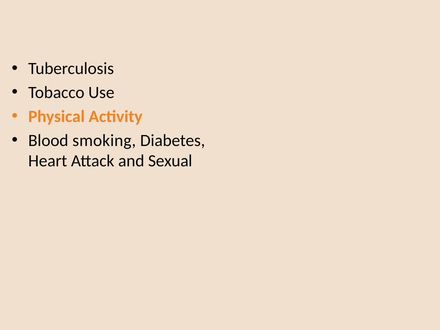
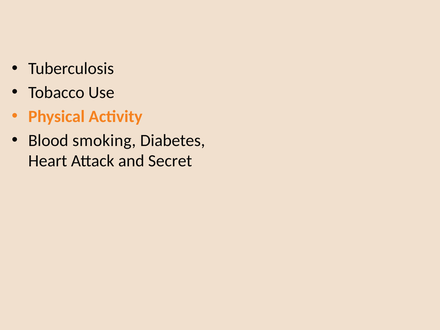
Sexual: Sexual -> Secret (170, 161)
